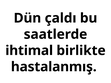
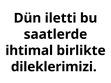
çaldı: çaldı -> iletti (61, 18)
hastalanmış: hastalanmış -> dileklerimizi (54, 67)
